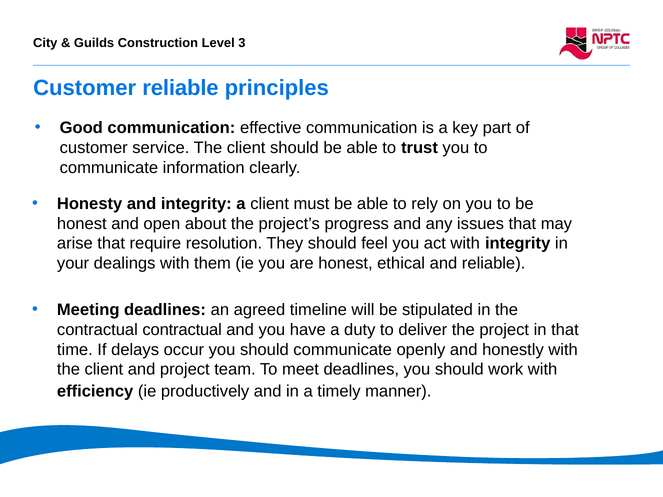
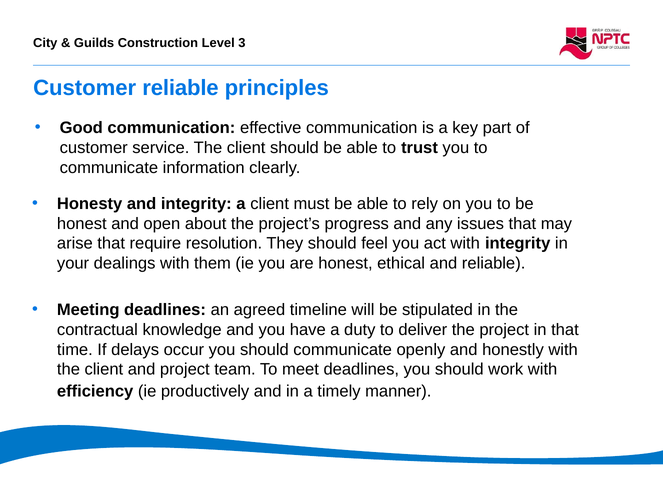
contractual contractual: contractual -> knowledge (182, 330)
